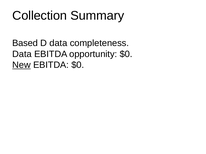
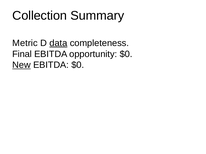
Based: Based -> Metric (25, 43)
data underline: none -> present (58, 43)
Data: Data -> Final (22, 54)
